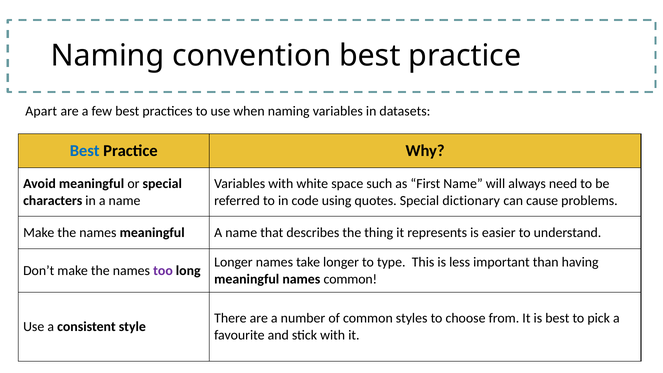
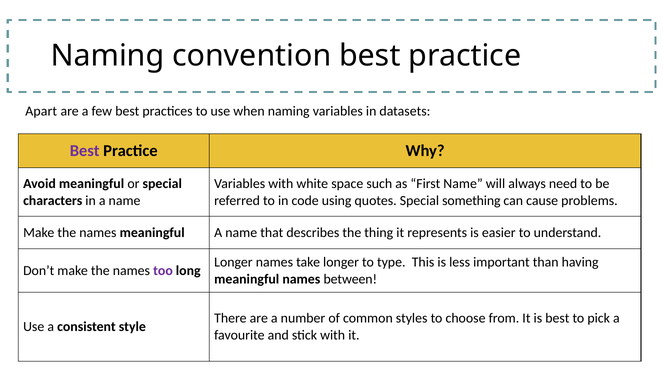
Best colour: blue -> purple (85, 151)
dictionary: dictionary -> something (471, 200)
names common: common -> between (350, 279)
